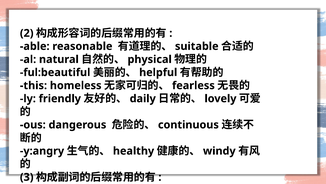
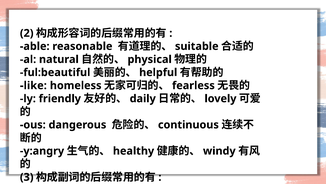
this: this -> like (33, 85)
